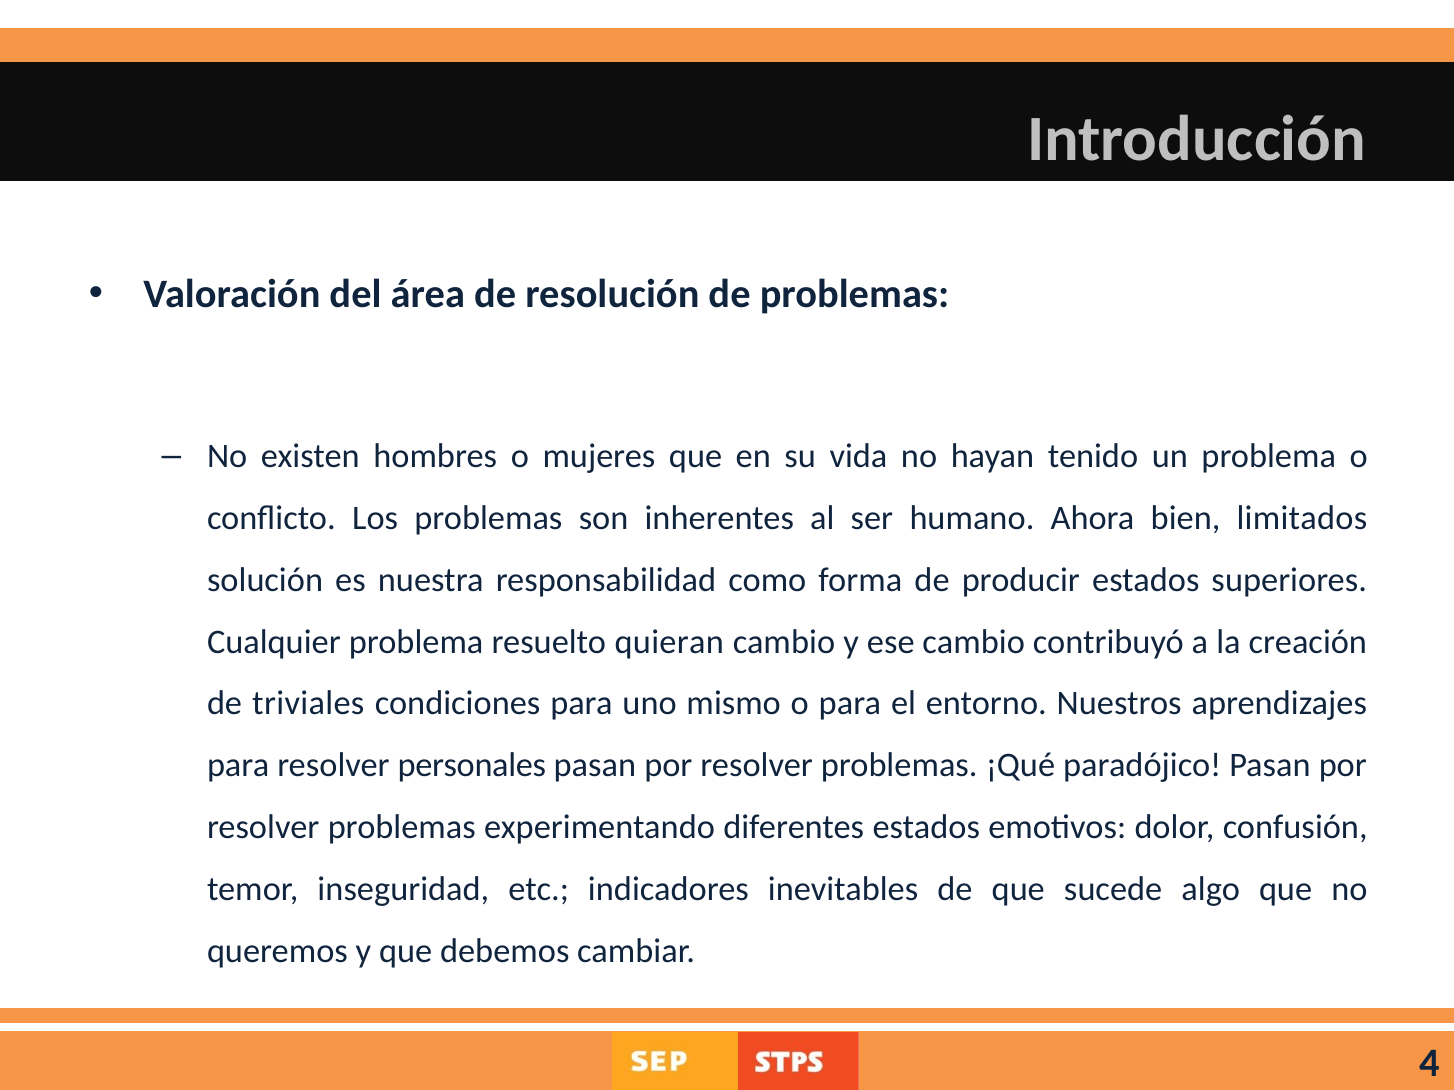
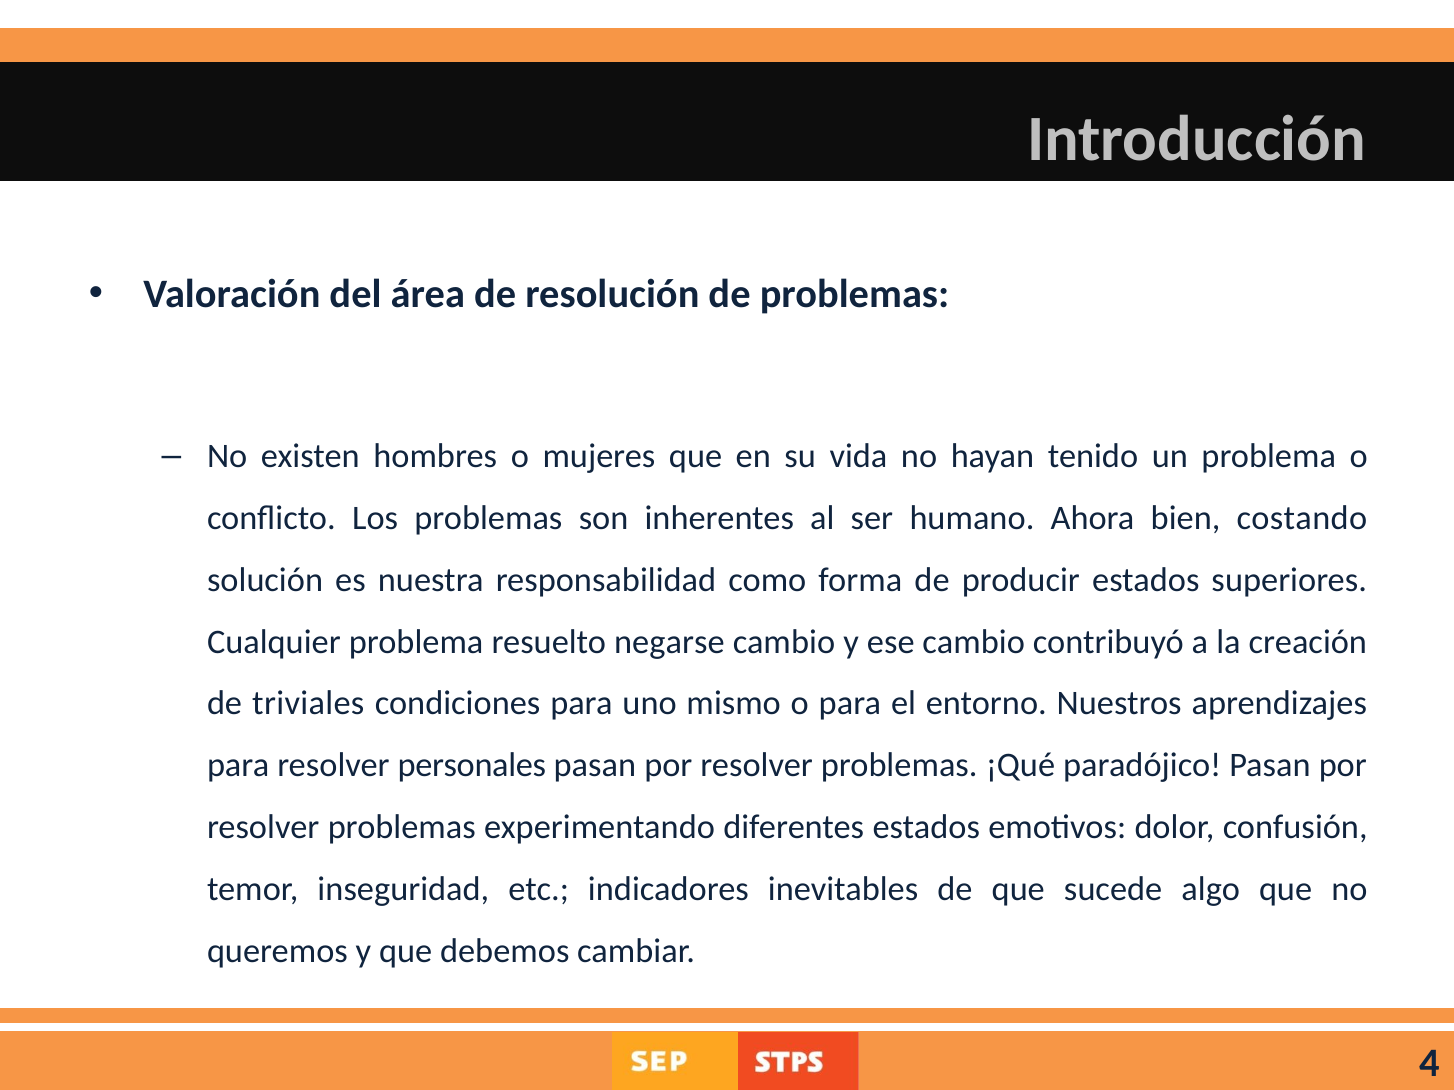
limitados: limitados -> costando (1302, 518)
quieran: quieran -> negarse (669, 642)
